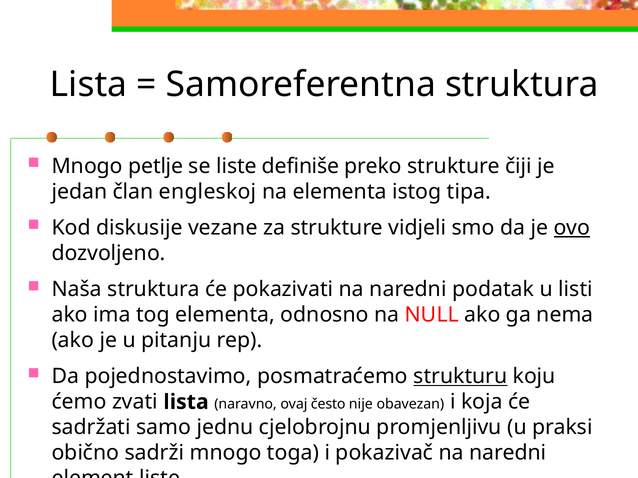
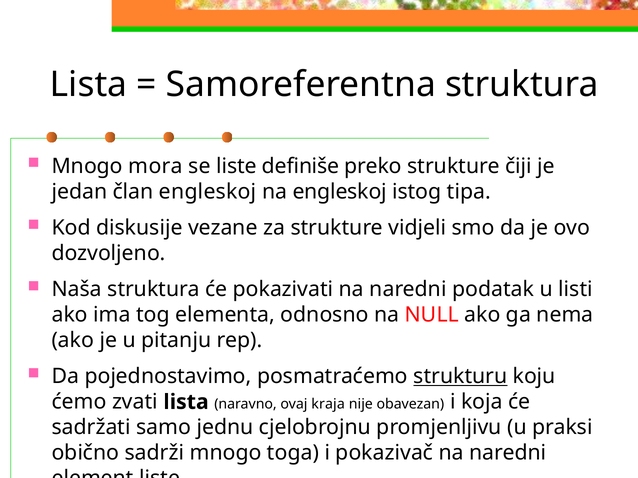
petlje: petlje -> mora (156, 166)
na elementa: elementa -> engleskoj (340, 192)
ovo underline: present -> none (572, 228)
često: često -> kraja (328, 405)
